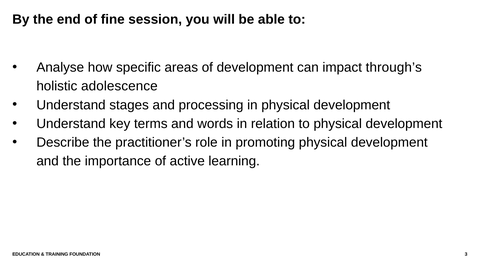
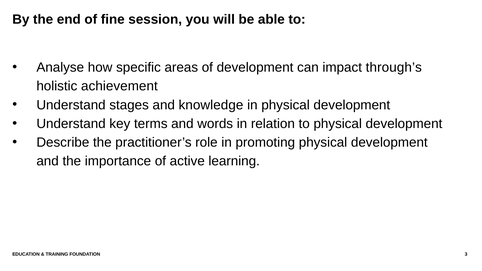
adolescence: adolescence -> achievement (119, 86)
processing: processing -> knowledge (211, 105)
